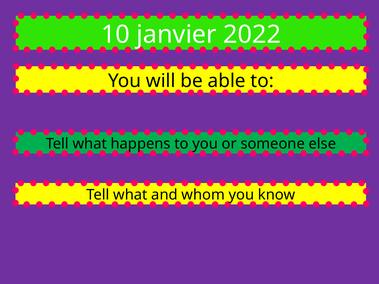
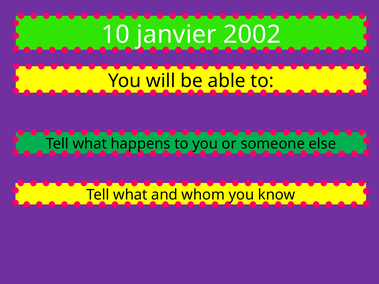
2022: 2022 -> 2002 (252, 35)
